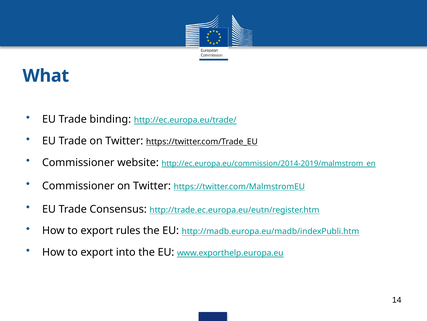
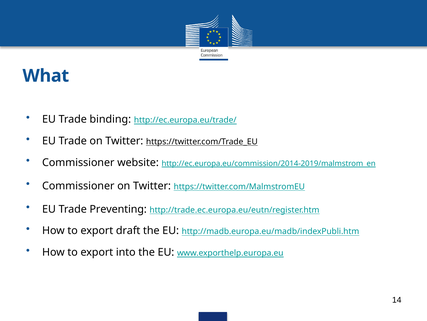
Consensus: Consensus -> Preventing (118, 209)
rules: rules -> draft (128, 230)
